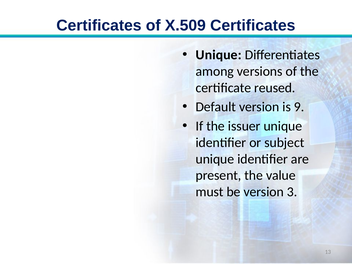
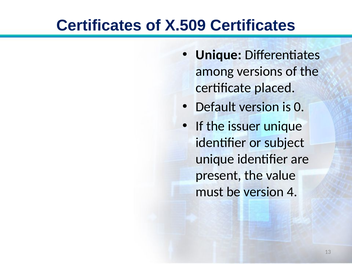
reused: reused -> placed (275, 88)
9: 9 -> 0 (299, 107)
3: 3 -> 4 (292, 192)
